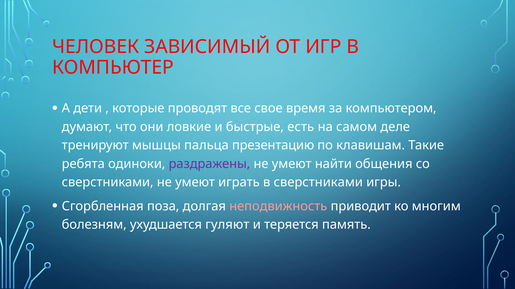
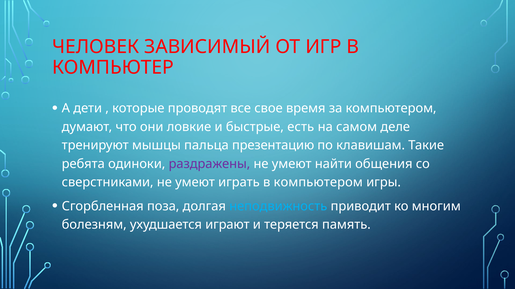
в сверстниками: сверстниками -> компьютером (318, 183)
неподвижность colour: pink -> light blue (278, 207)
гуляют: гуляют -> играют (227, 225)
